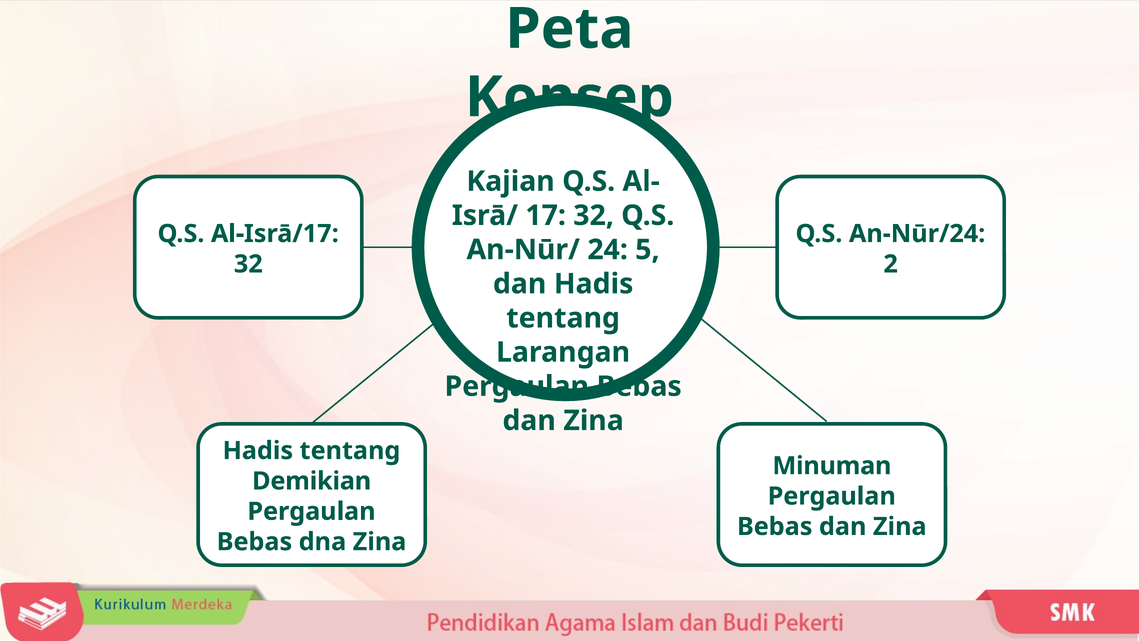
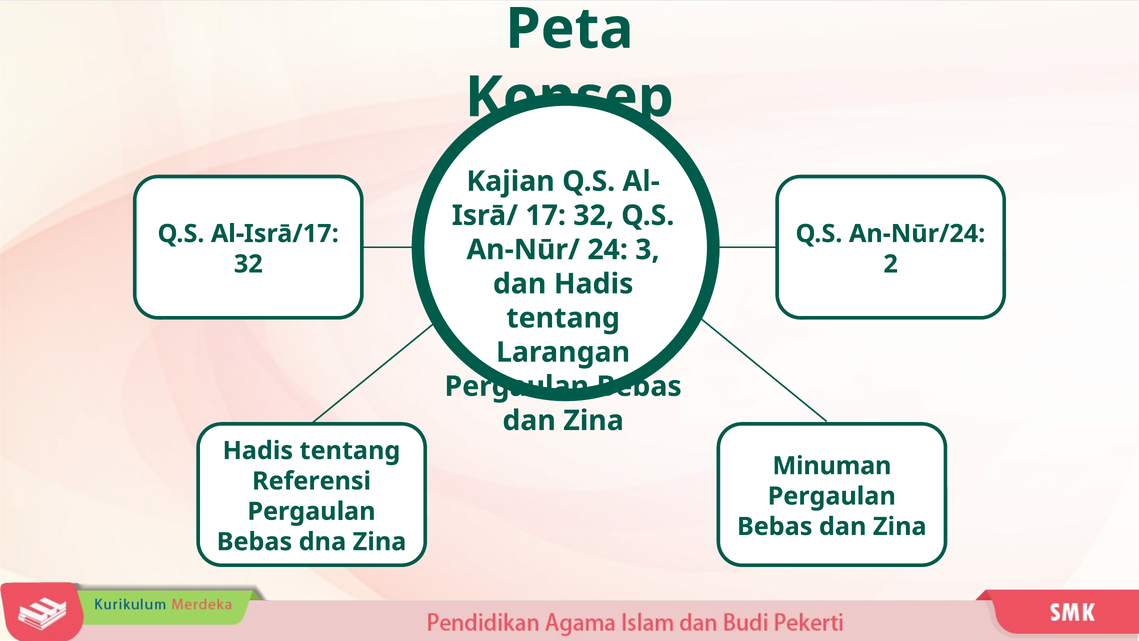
5: 5 -> 3 (647, 250)
Demikian: Demikian -> Referensi (312, 481)
